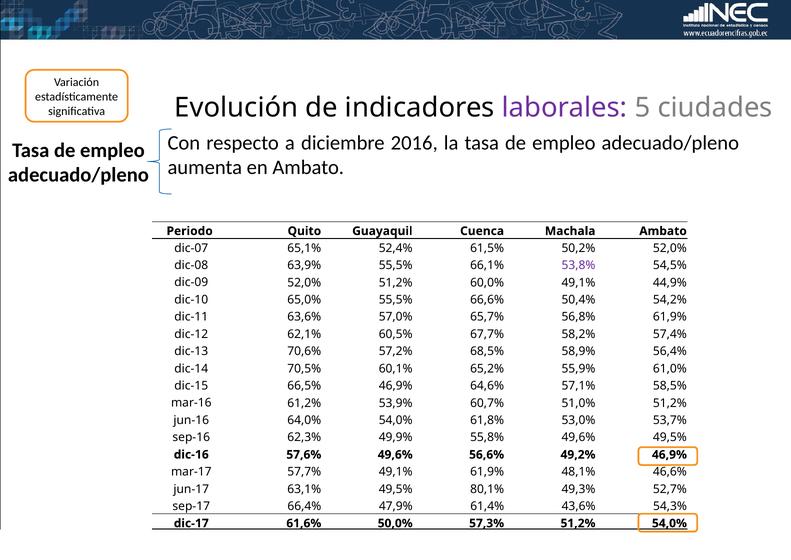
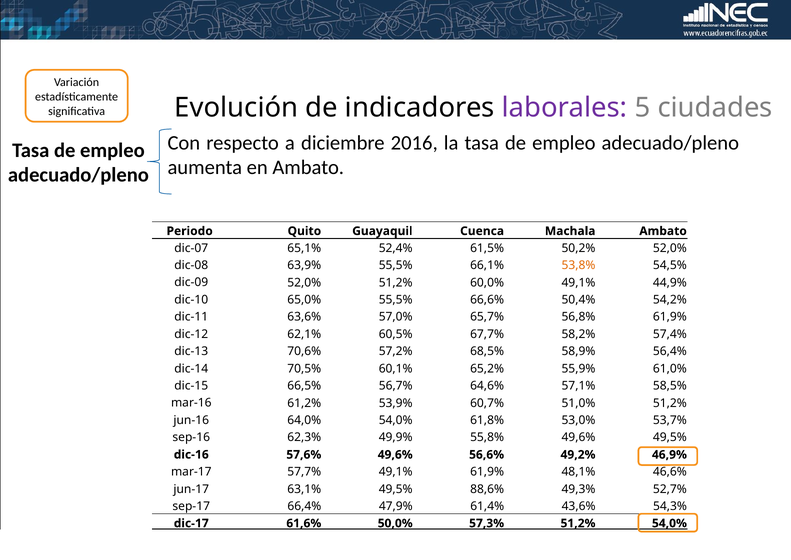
53,8% colour: purple -> orange (578, 265)
66,5% 46,9%: 46,9% -> 56,7% (396, 386)
80,1%: 80,1% -> 88,6% (487, 489)
